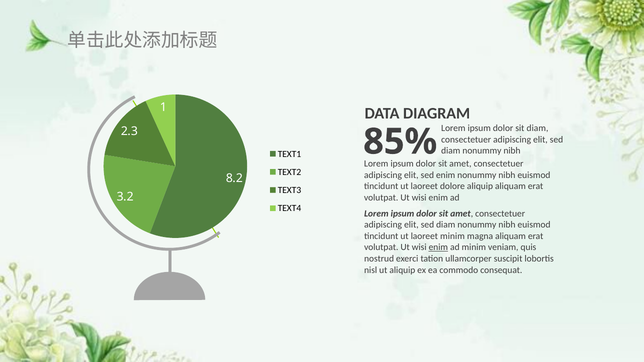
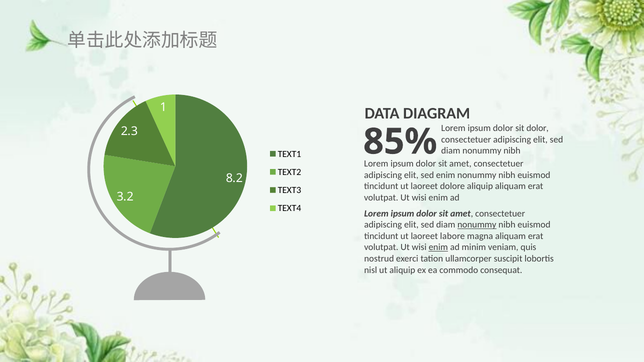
sit diam: diam -> dolor (538, 128)
nonummy underline: none -> present (477, 225)
laoreet minim: minim -> labore (453, 236)
